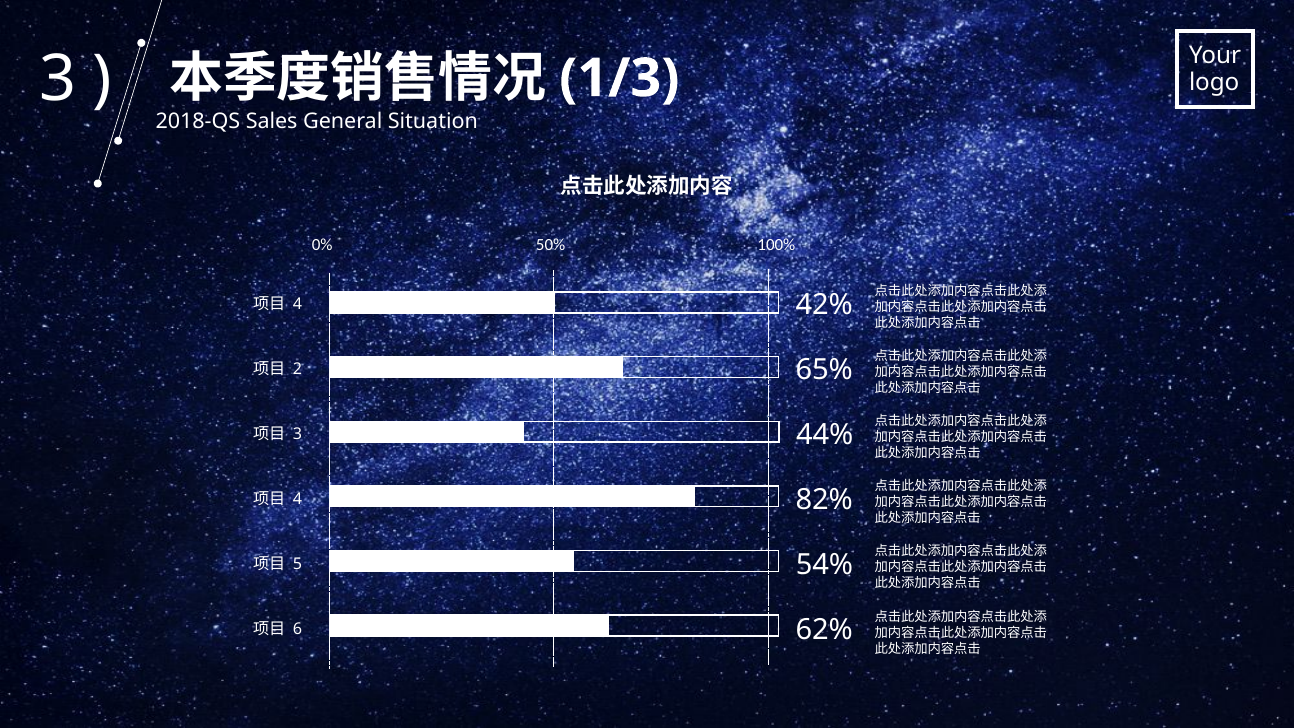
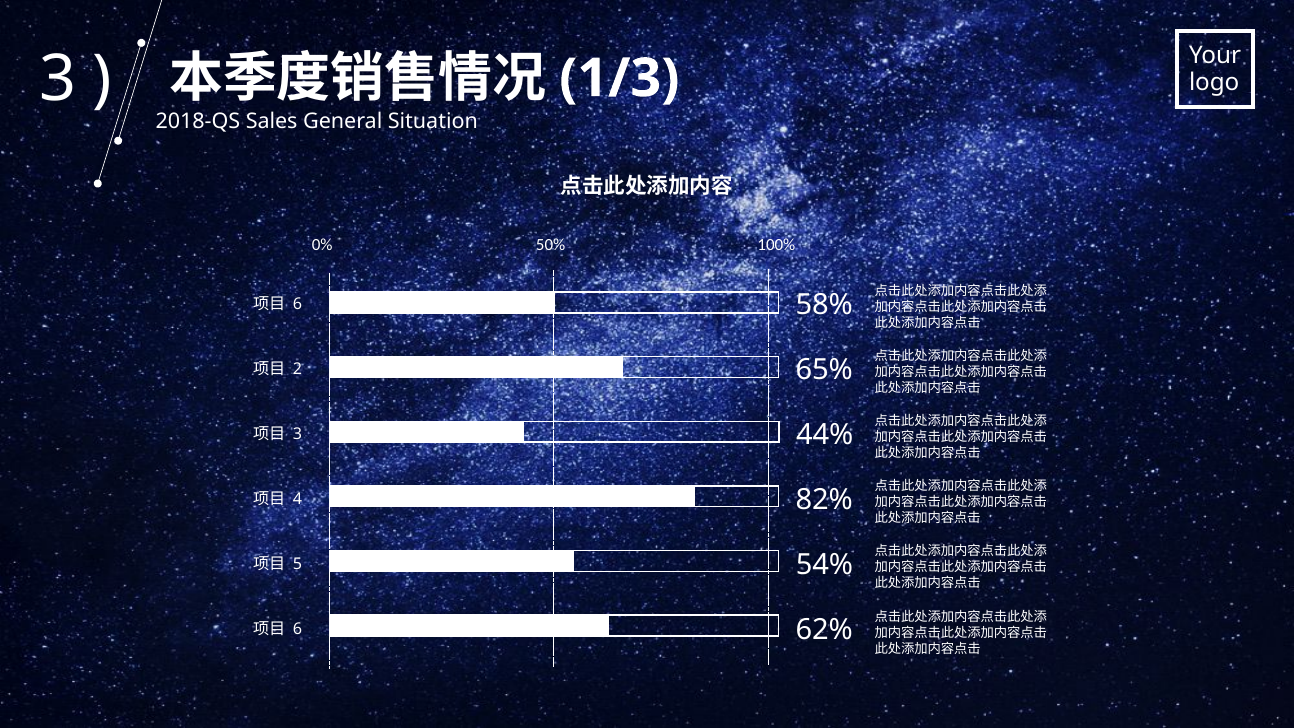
42%: 42% -> 58% (824, 305)
4: 4 -> 6 (297, 304)
